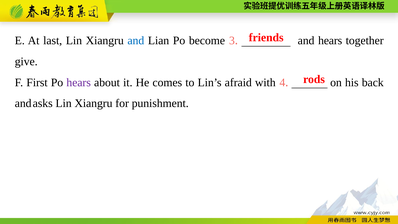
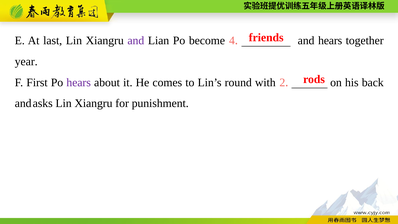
and colour: blue -> purple (136, 41)
3: 3 -> 4 (232, 41)
give: give -> year (26, 62)
afraid: afraid -> round (238, 82)
4: 4 -> 2 (282, 82)
